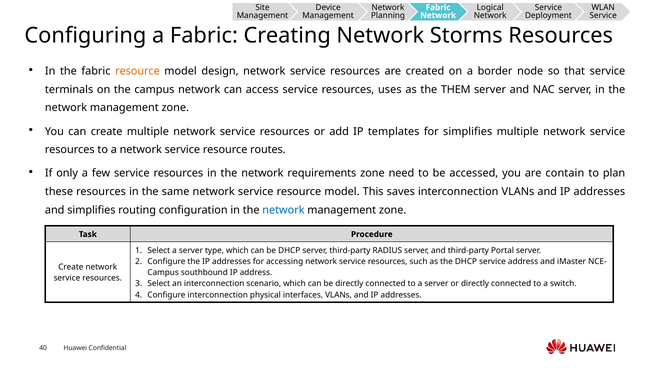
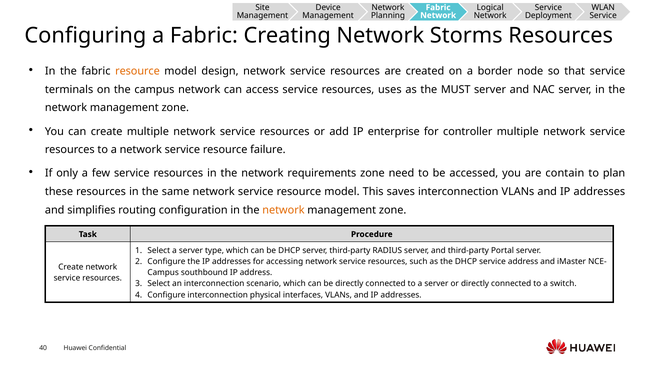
THEM: THEM -> MUST (456, 89)
templates: templates -> enterprise (394, 131)
for simplifies: simplifies -> controller (468, 131)
routes: routes -> failure (268, 150)
network colour: blue -> orange (283, 210)
